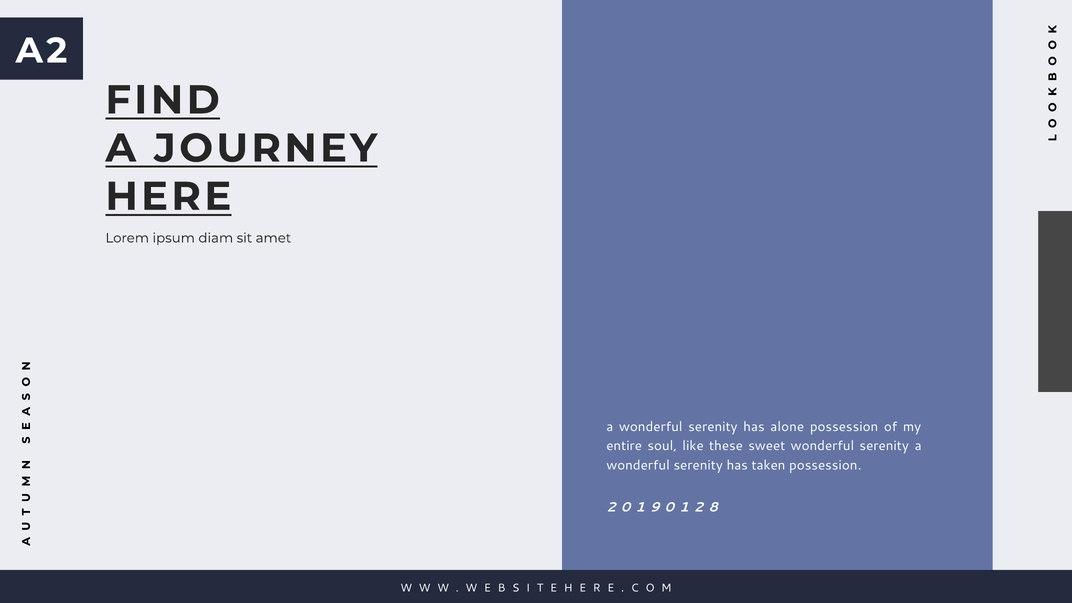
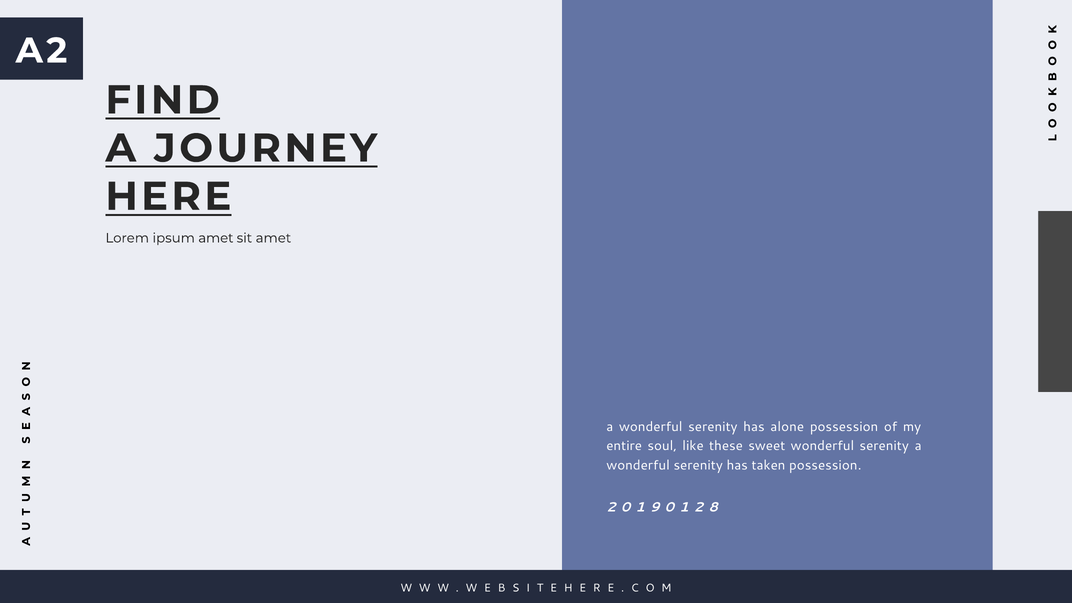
ipsum diam: diam -> amet (216, 238)
